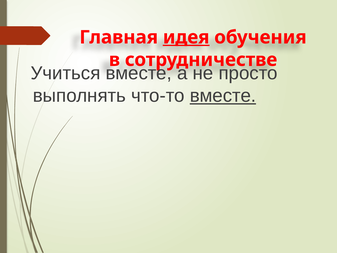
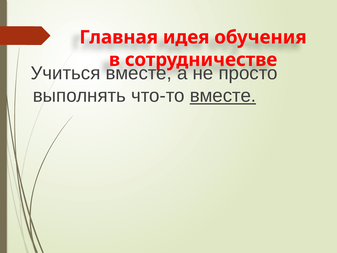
идея underline: present -> none (186, 37)
